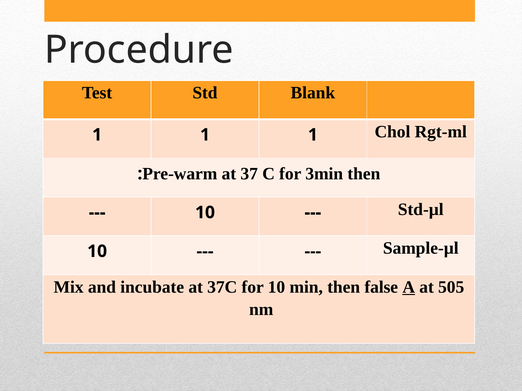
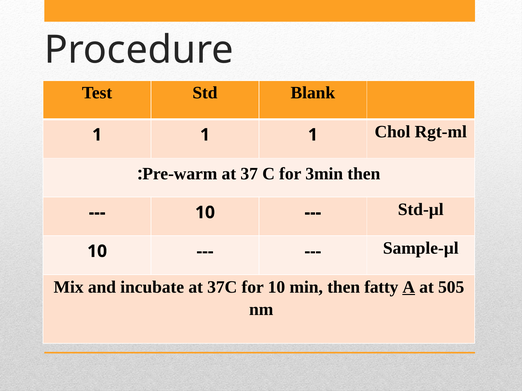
false: false -> fatty (381, 287)
